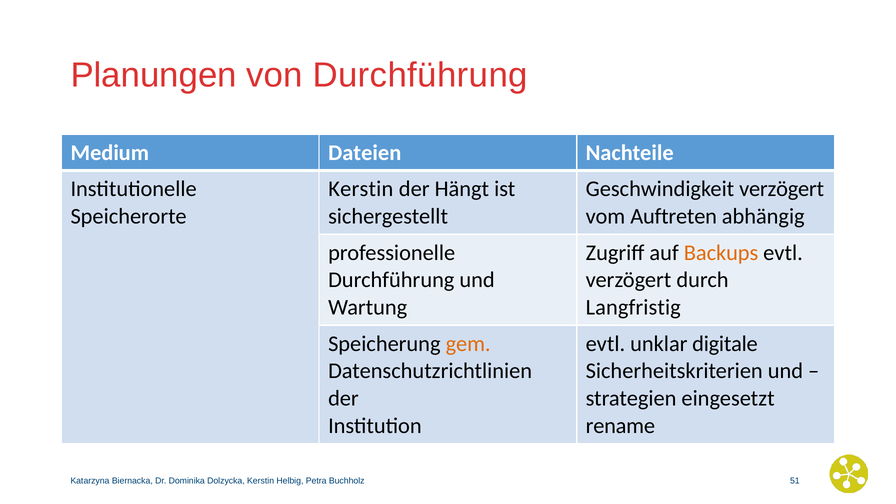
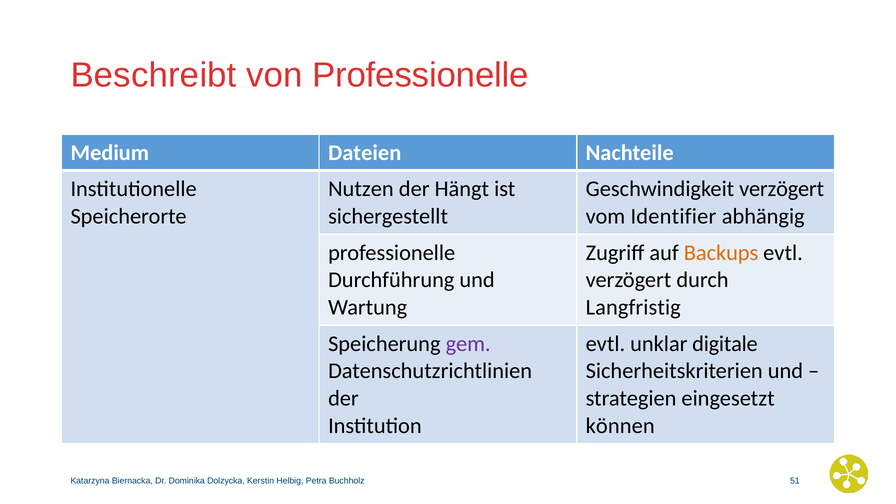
Planungen: Planungen -> Beschreibt (154, 75)
von Durchführung: Durchführung -> Professionelle (420, 75)
Kerstin: Kerstin -> Nutzen (361, 189)
Auftreten: Auftreten -> Identifier (673, 216)
gem colour: orange -> purple (468, 344)
rename: rename -> können (620, 426)
